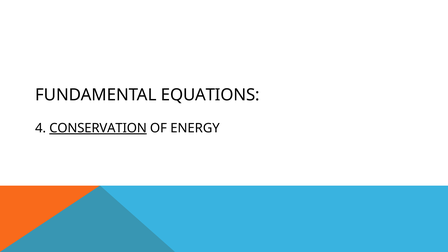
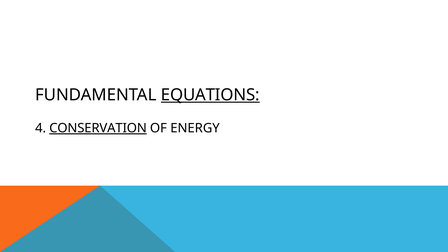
EQUATIONS underline: none -> present (210, 95)
